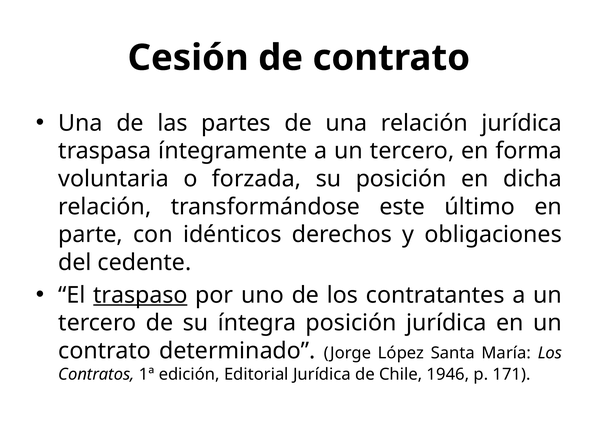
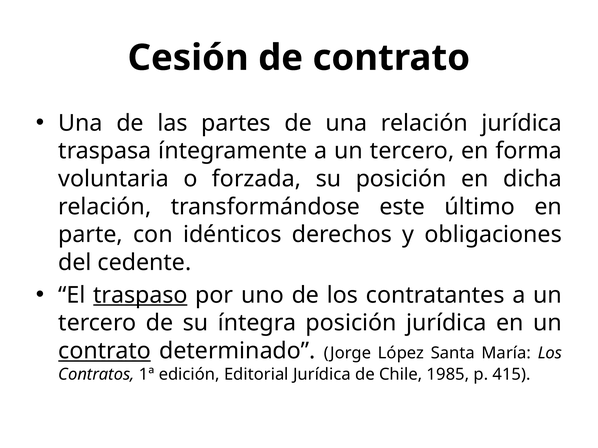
contrato underline: none -> present (105, 351)
1946: 1946 -> 1985 (448, 375)
171: 171 -> 415 (512, 375)
